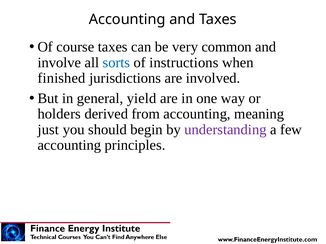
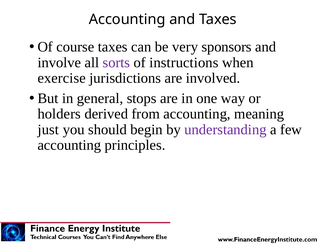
common: common -> sponsors (227, 47)
sorts colour: blue -> purple (116, 63)
finished: finished -> exercise (62, 78)
yield: yield -> stops (142, 99)
